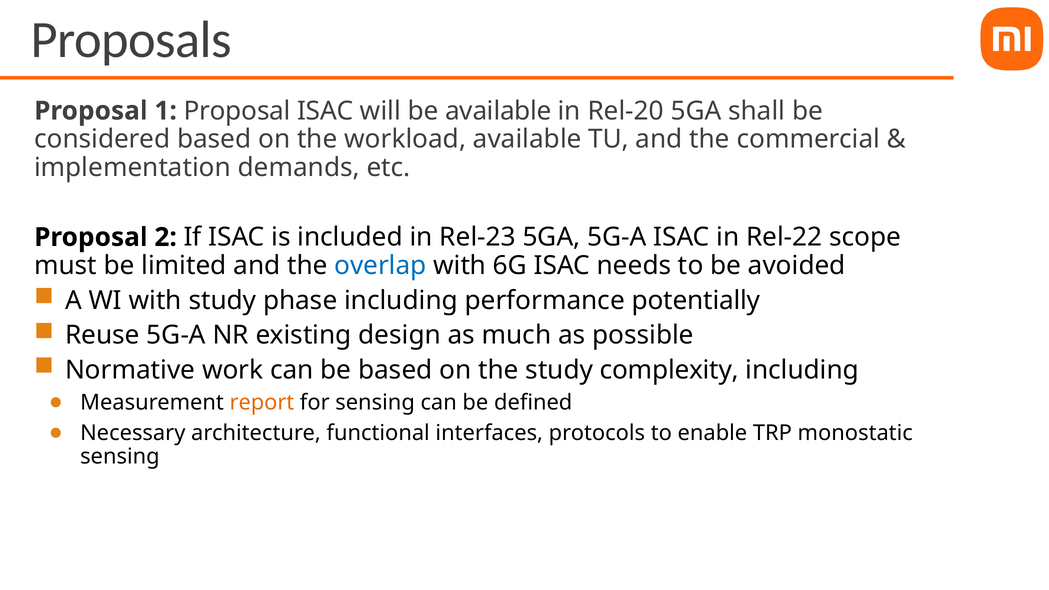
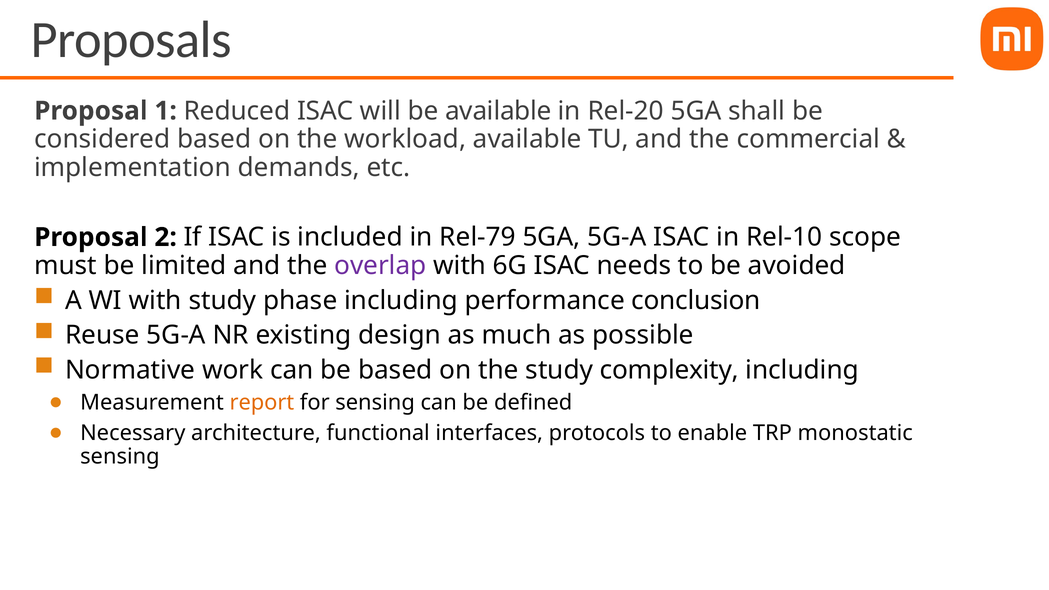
1 Proposal: Proposal -> Reduced (237, 111)
Rel-23: Rel-23 -> Rel-79 (478, 237)
Rel-22: Rel-22 -> Rel-10 (784, 237)
overlap colour: blue -> purple (380, 266)
potentially: potentially -> conclusion (696, 300)
